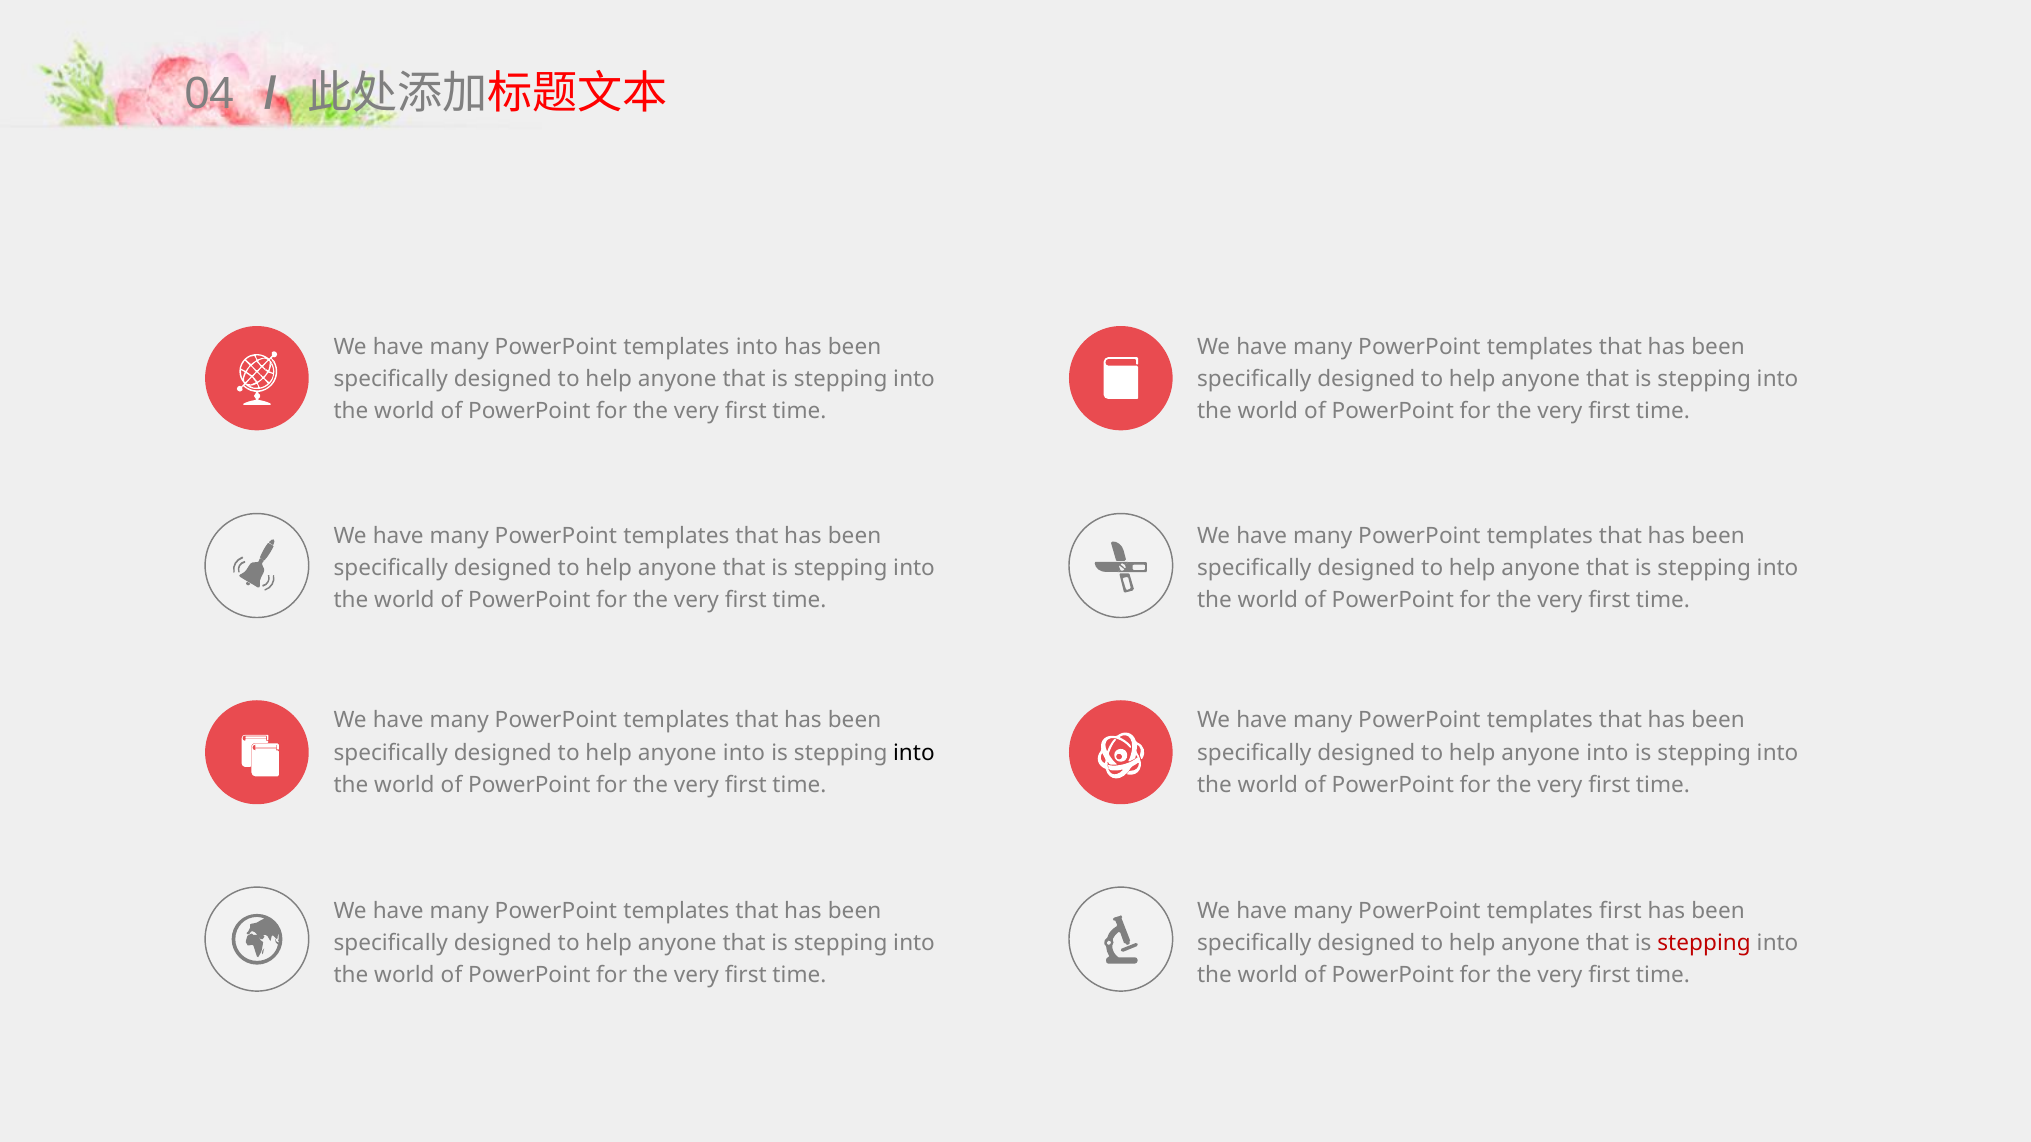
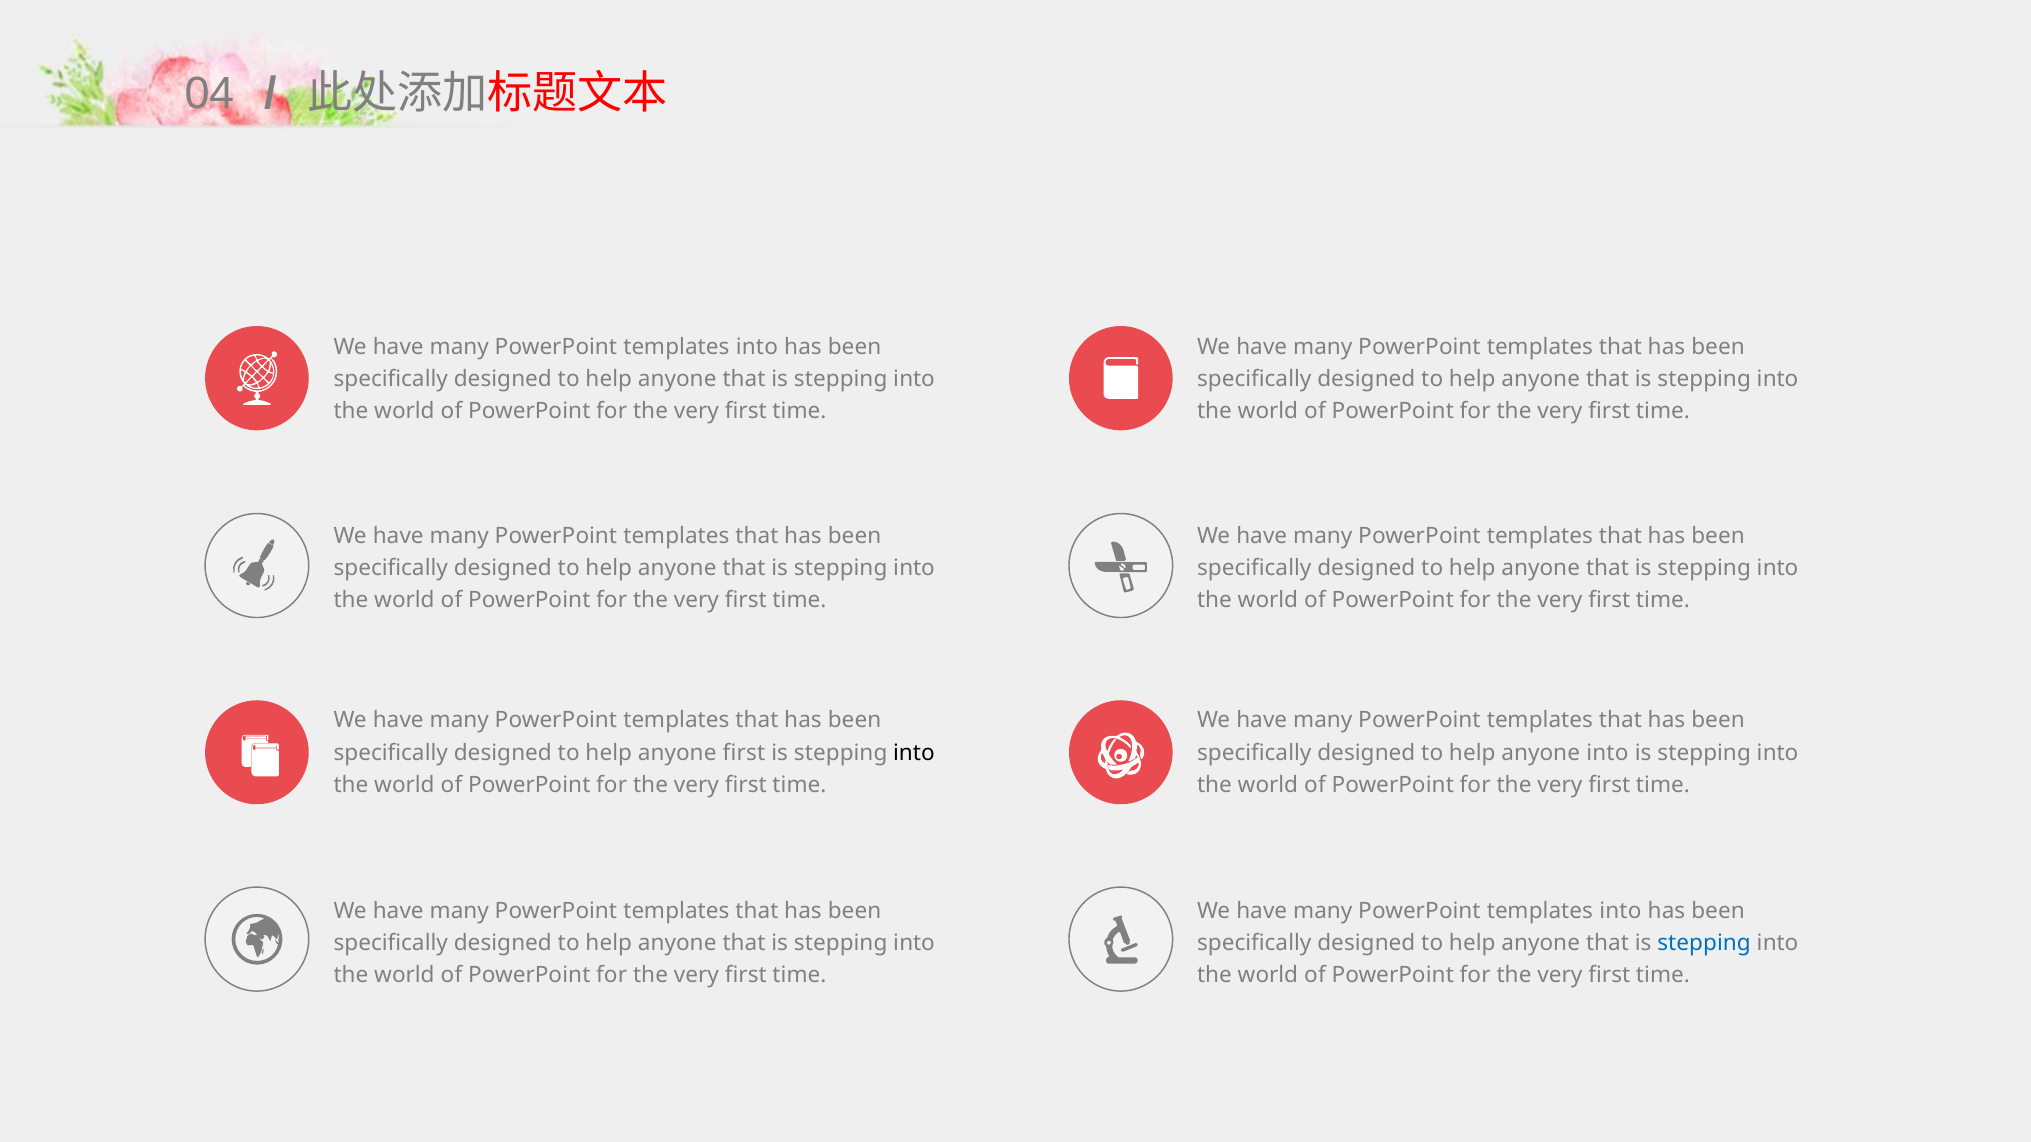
into: into -> first (744, 753)
first: first -> into (1620, 911)
stepping colour: red -> blue (1704, 944)
